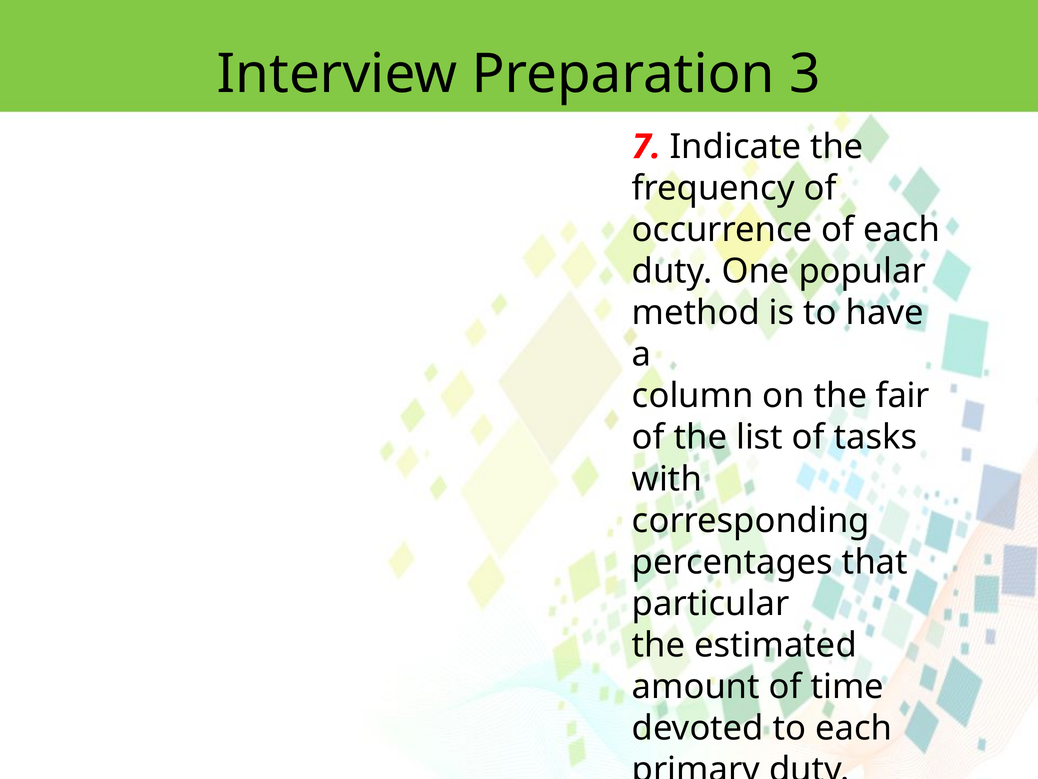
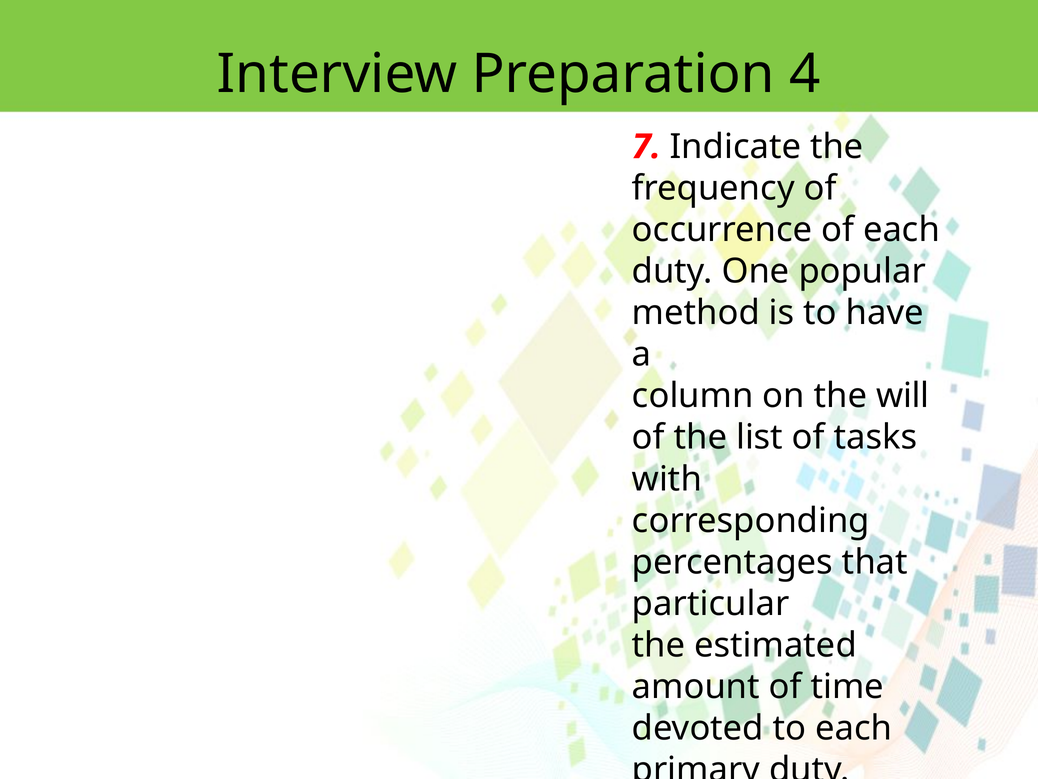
3: 3 -> 4 (805, 74)
fair: fair -> will (903, 396)
